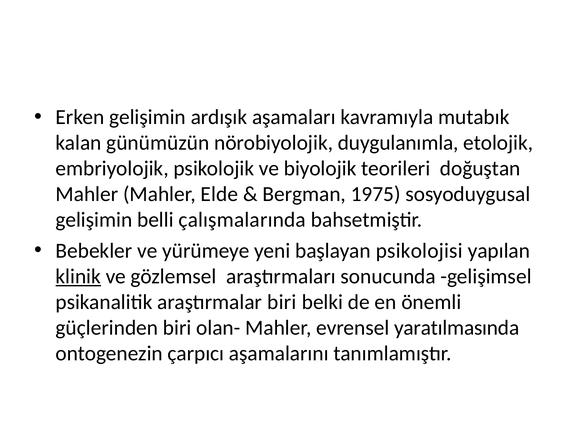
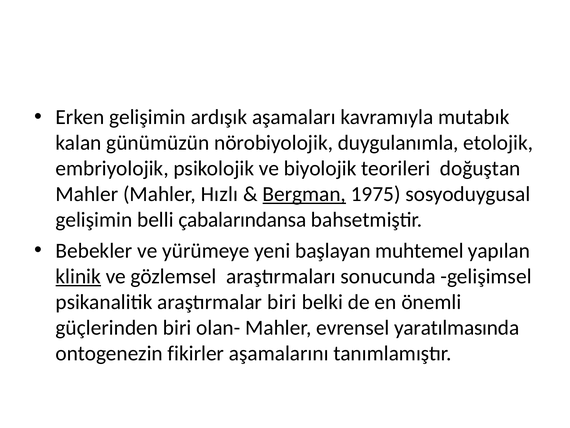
Elde: Elde -> Hızlı (219, 194)
Bergman underline: none -> present (304, 194)
çalışmalarında: çalışmalarında -> çabalarındansa (242, 220)
psikolojisi: psikolojisi -> muhtemel (419, 250)
çarpıcı: çarpıcı -> fikirler (196, 353)
